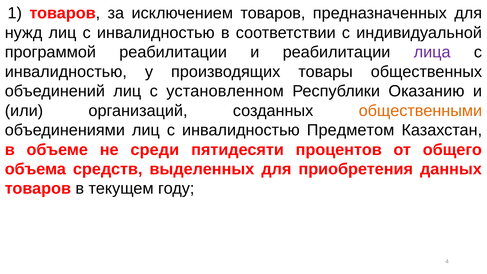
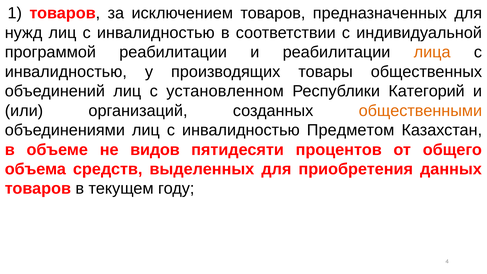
лица colour: purple -> orange (432, 52)
Оказанию: Оказанию -> Категорий (427, 91)
среди: среди -> видов (155, 150)
